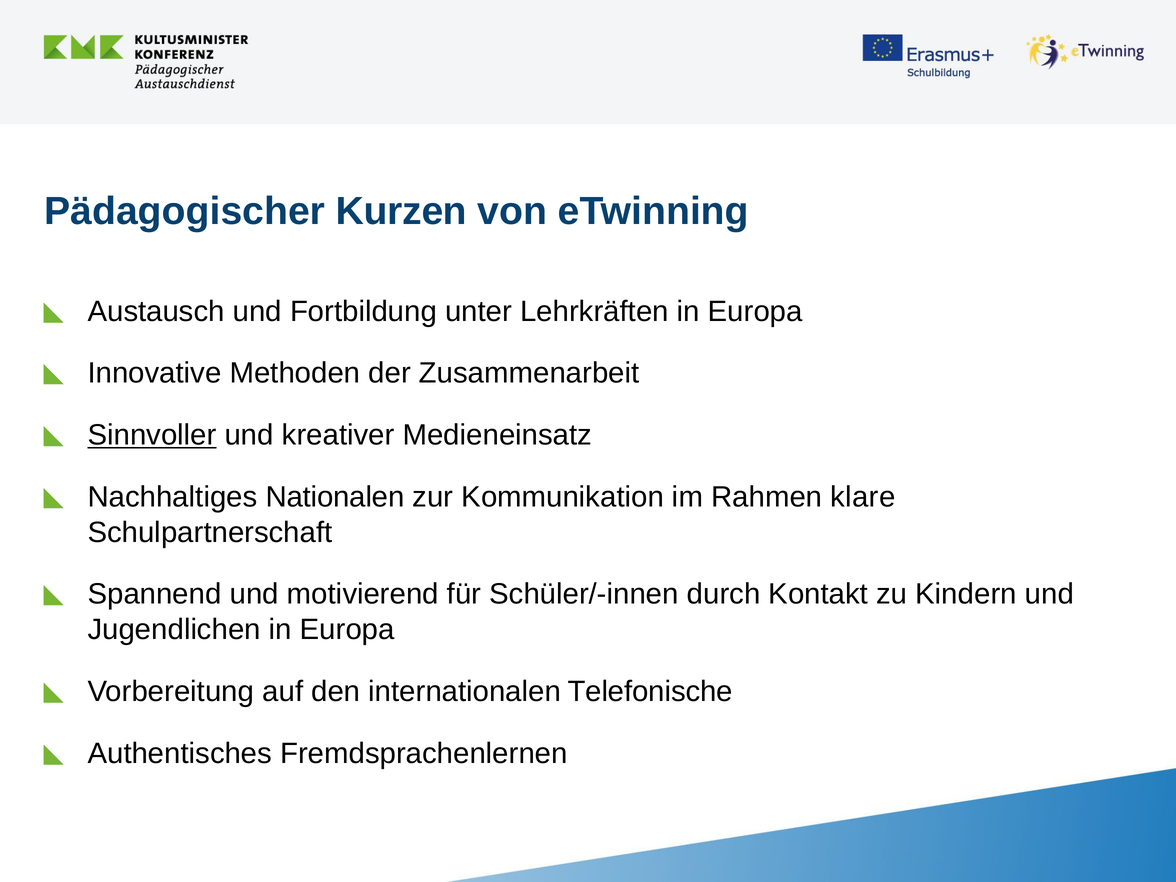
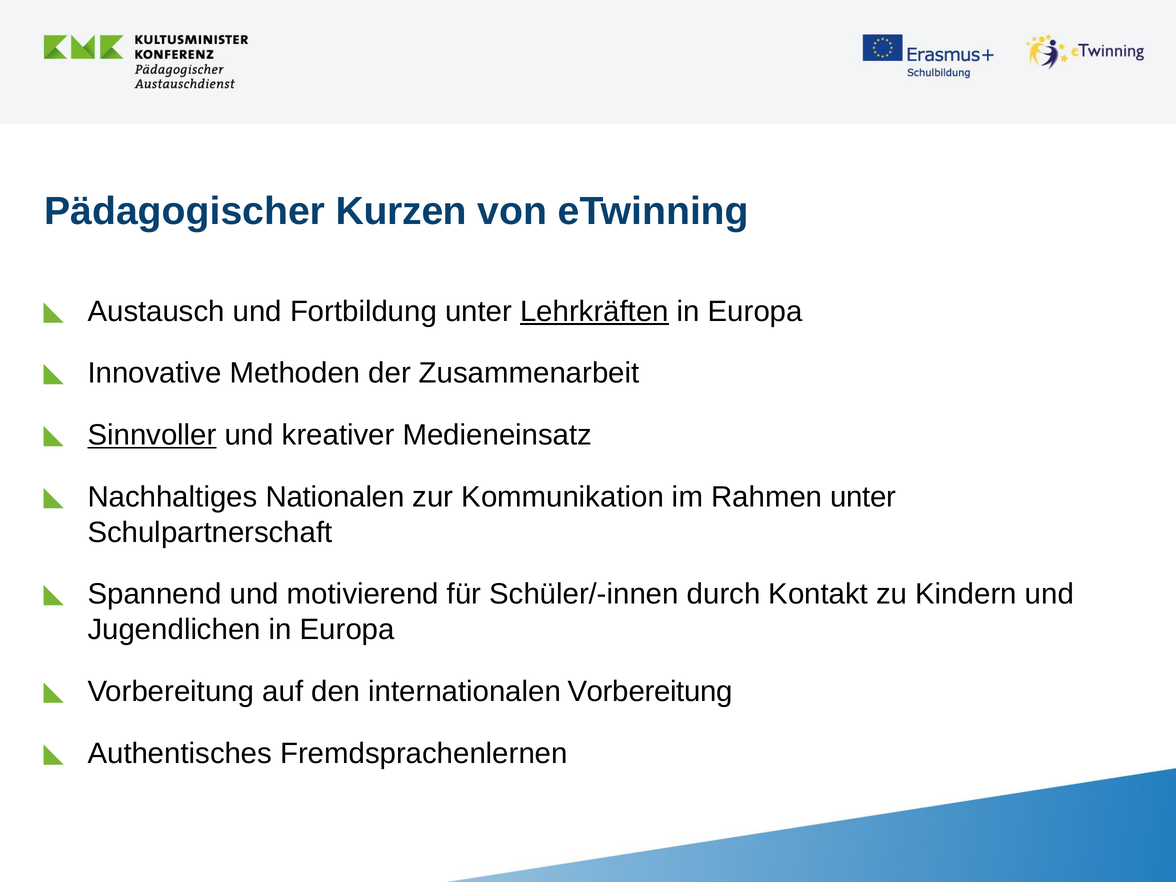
Lehrkräften underline: none -> present (594, 311)
Rahmen klare: klare -> unter (863, 497)
internationalen Telefonische: Telefonische -> Vorbereitung (650, 691)
